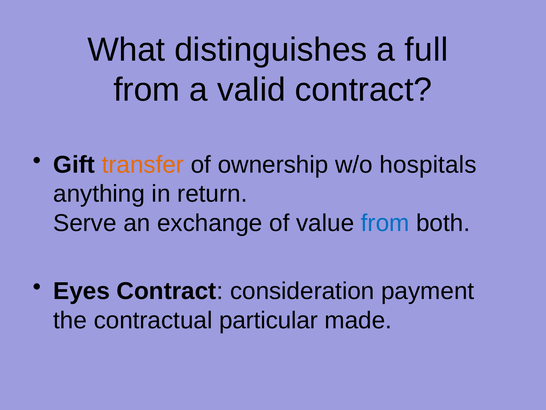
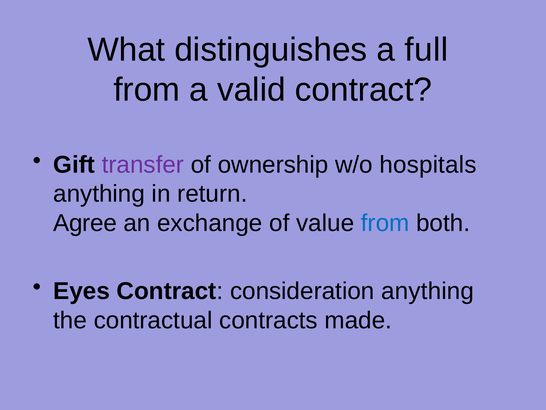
transfer colour: orange -> purple (143, 165)
Serve: Serve -> Agree (85, 223)
consideration payment: payment -> anything (428, 291)
particular: particular -> contracts (268, 320)
